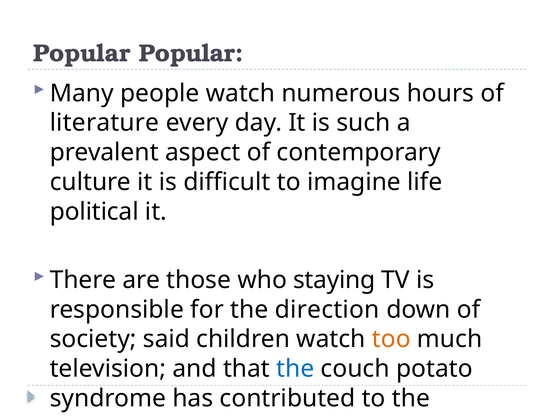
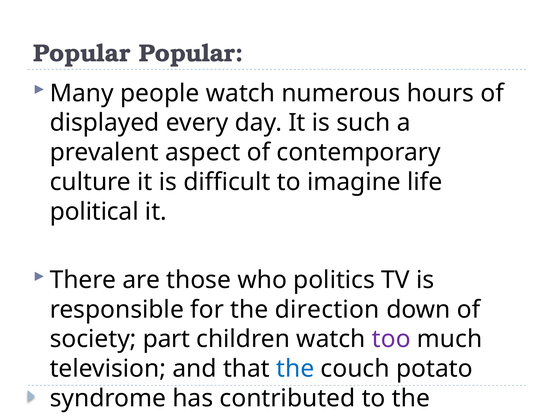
literature: literature -> displayed (105, 123)
staying: staying -> politics (334, 280)
said: said -> part (167, 339)
too colour: orange -> purple (391, 339)
